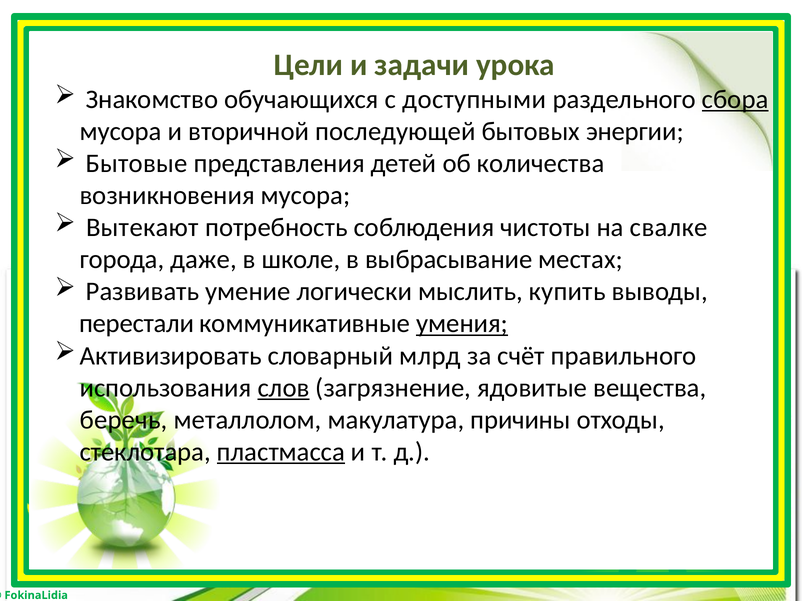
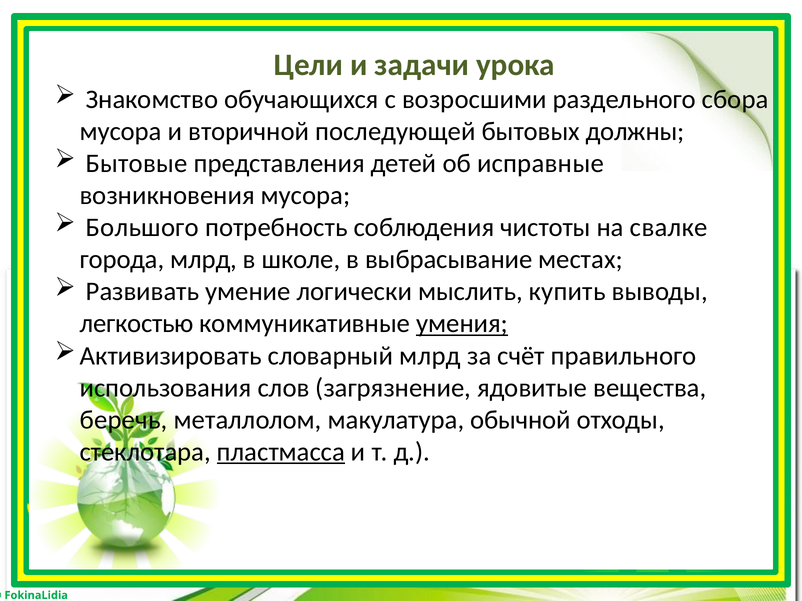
доступными: доступными -> возросшими (474, 99)
сбора underline: present -> none (735, 99)
энергии: энергии -> должны (635, 131)
количества: количества -> исправные (540, 164)
Вытекают: Вытекают -> Большого (142, 228)
города даже: даже -> млрд (204, 260)
перестали: перестали -> легкостью (137, 324)
слов underline: present -> none (284, 388)
причины: причины -> обычной (521, 420)
